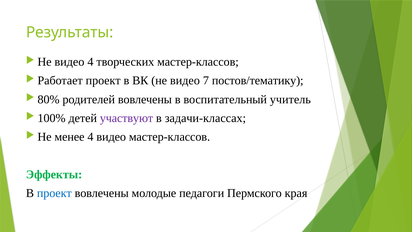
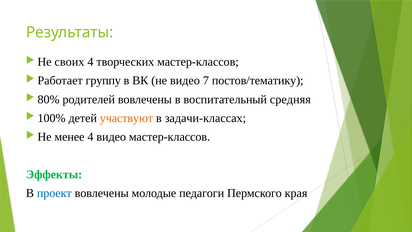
видео: видео -> своих (69, 62)
Работает проект: проект -> группу (103, 81)
учитель: учитель -> средняя (290, 99)
участвуют colour: purple -> orange (127, 118)
